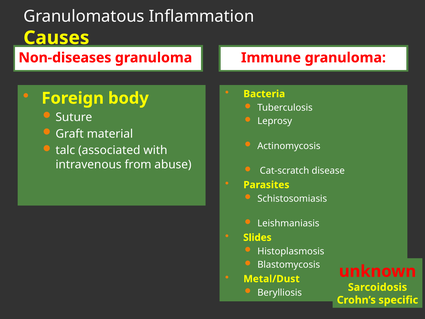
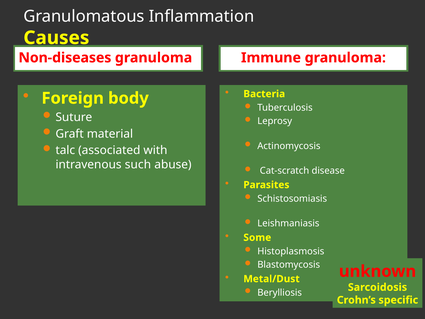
from: from -> such (138, 164)
Slides: Slides -> Some (257, 237)
